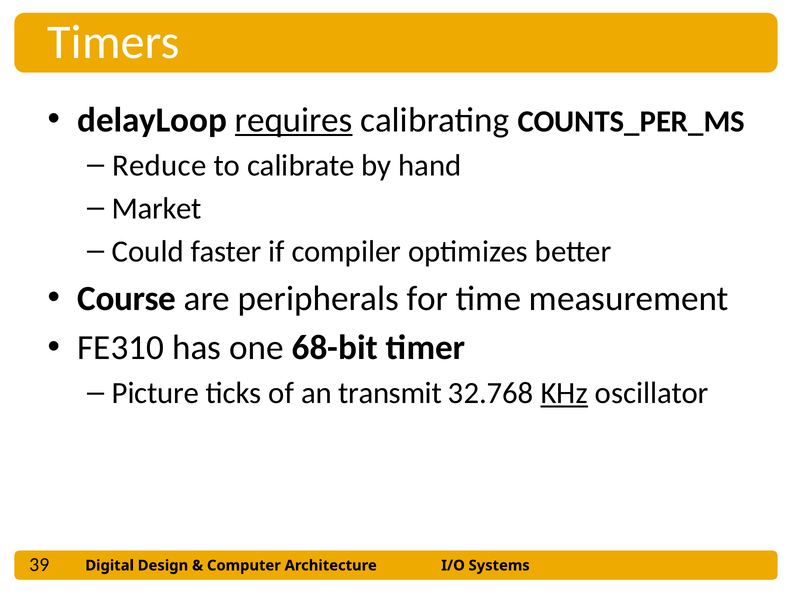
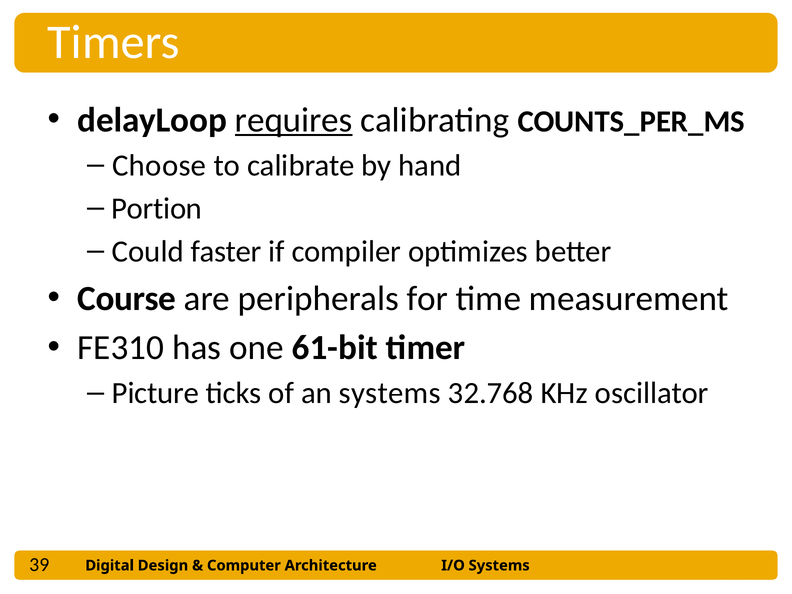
Reduce: Reduce -> Choose (159, 165)
Market: Market -> Portion (157, 208)
68-bit: 68-bit -> 61-bit (335, 348)
an transmit: transmit -> systems (390, 393)
KHz underline: present -> none (564, 393)
